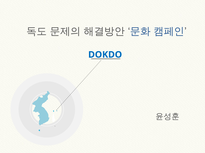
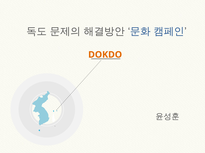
DOKDO colour: blue -> orange (105, 55)
